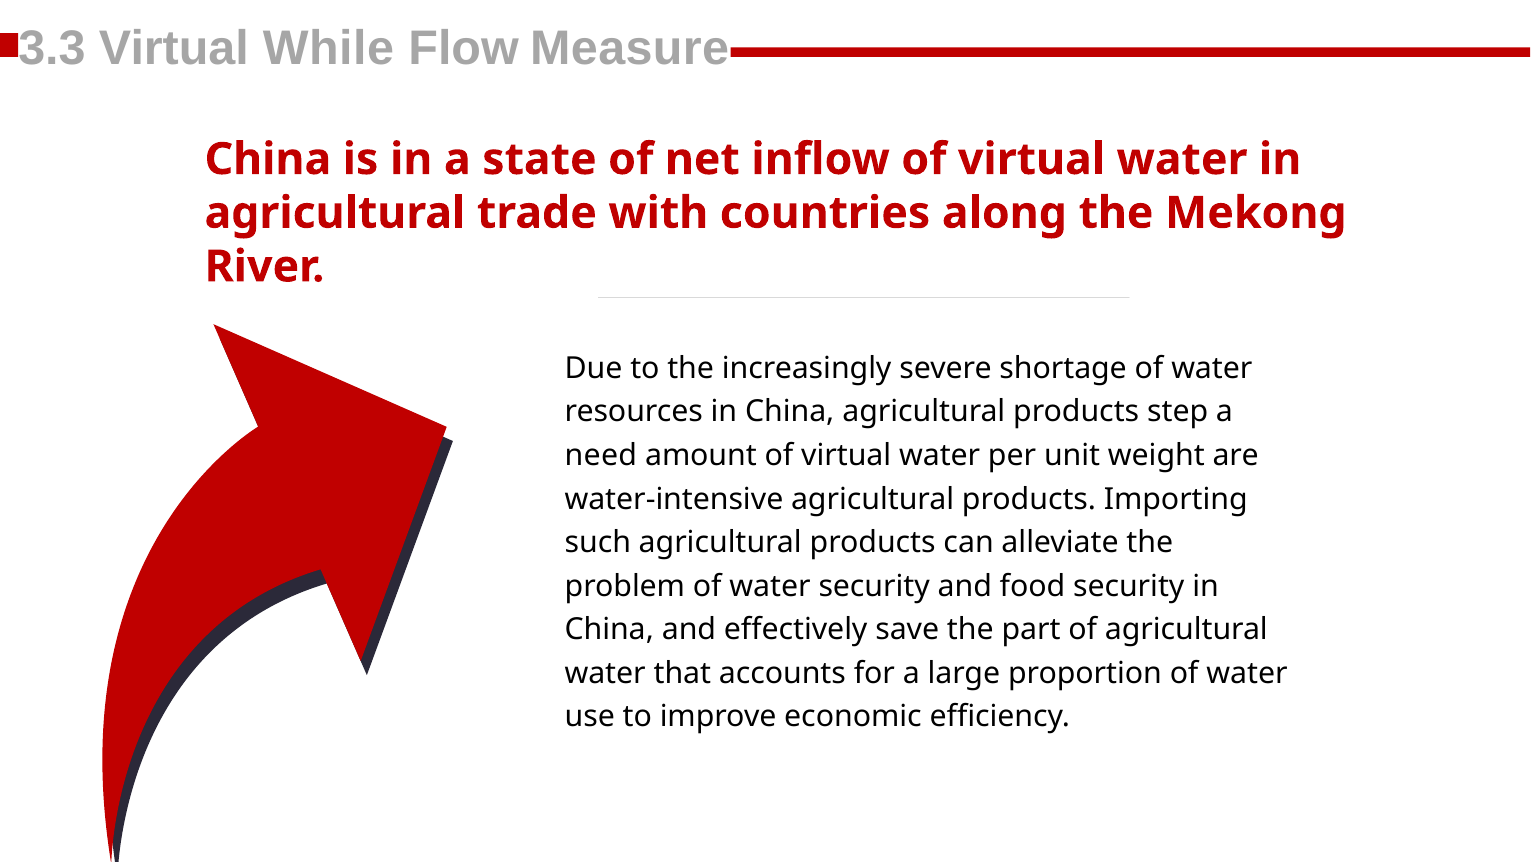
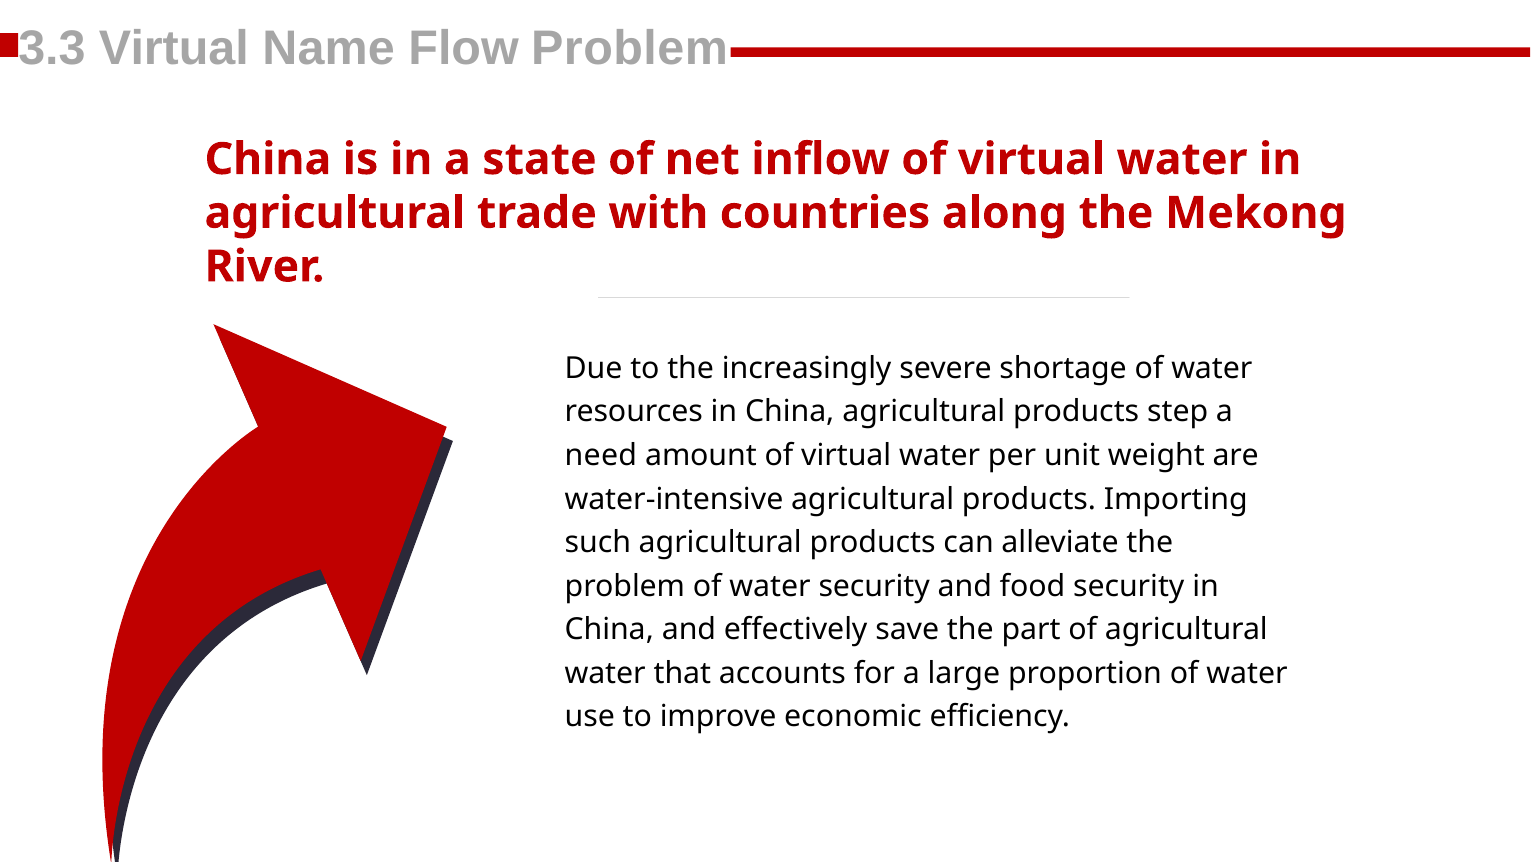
While: While -> Name (329, 48)
Flow Measure: Measure -> Problem (630, 48)
